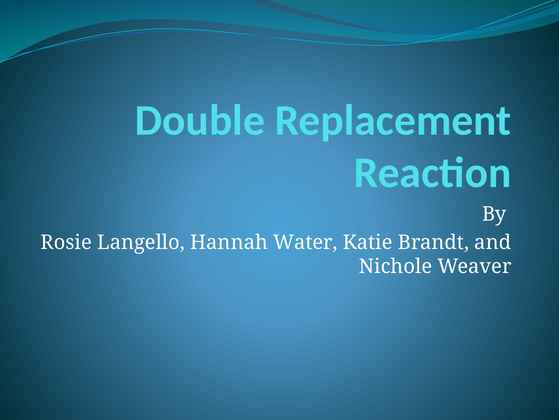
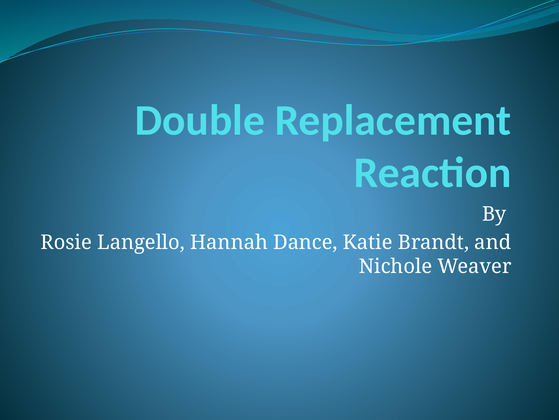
Water: Water -> Dance (305, 242)
